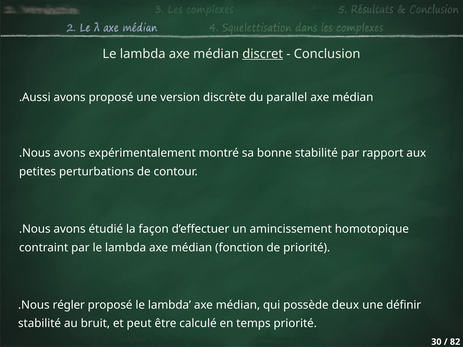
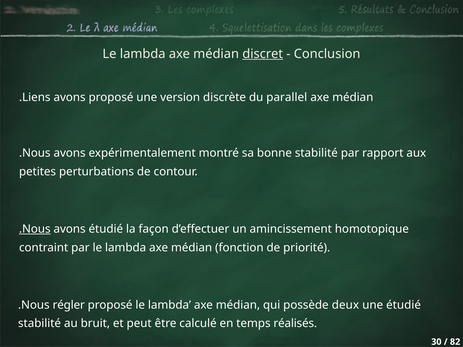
.Aussi: .Aussi -> .Liens (35, 97)
.Nous underline: none -> present (35, 229)
une définir: définir -> étudié (404, 305)
temps priorité: priorité -> réalisés (295, 324)
